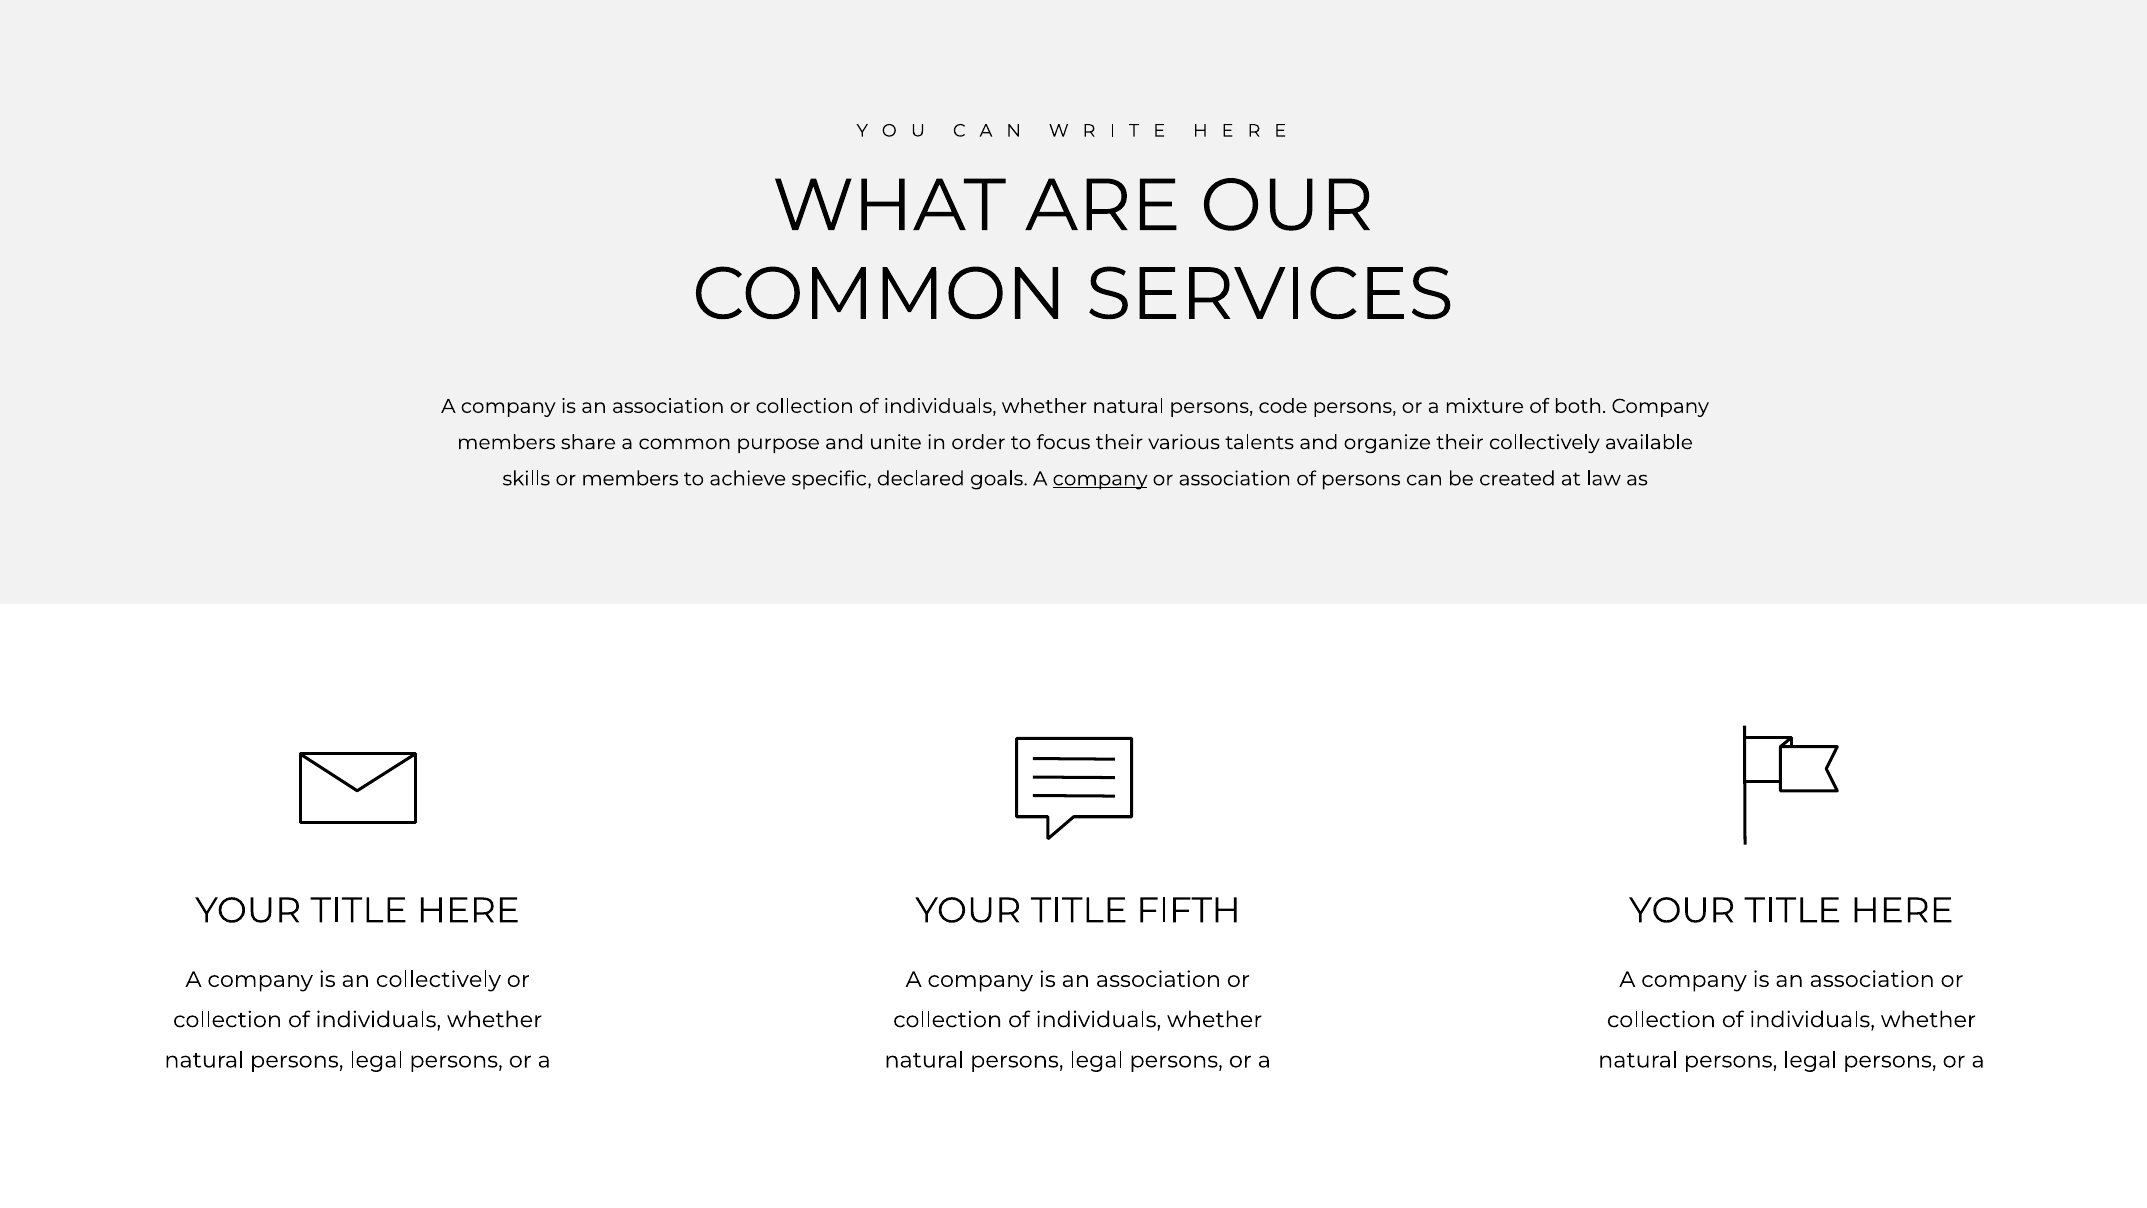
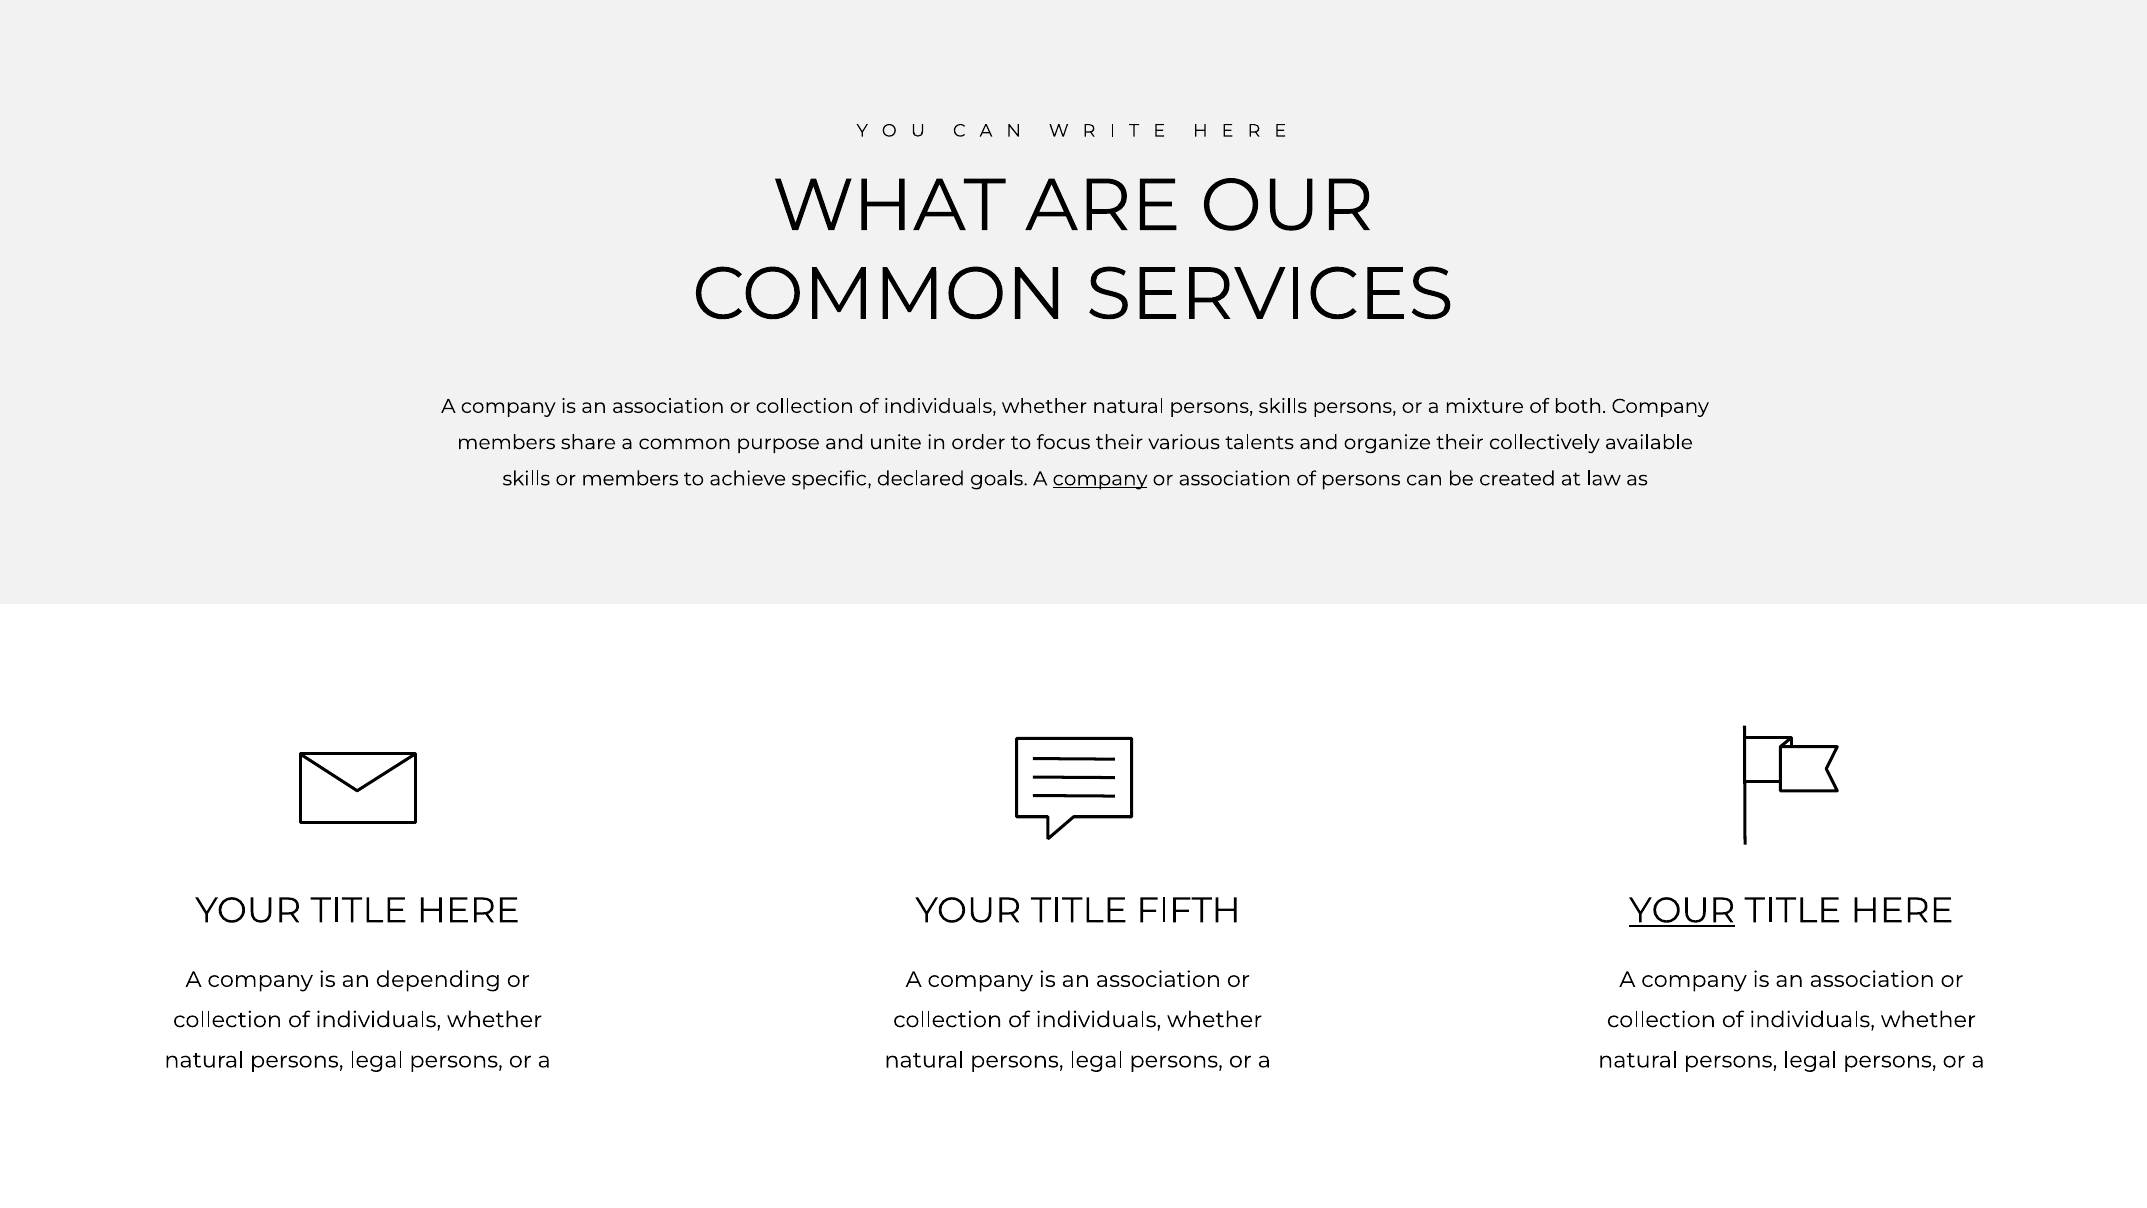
persons code: code -> skills (1283, 406)
YOUR underline: none -> present (1682, 911)
an collectively: collectively -> depending (438, 980)
